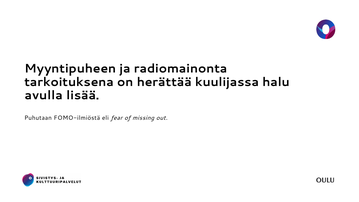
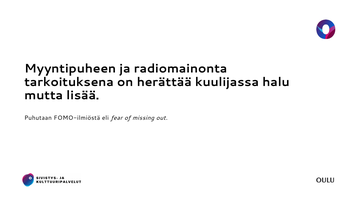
avulla: avulla -> mutta (44, 95)
